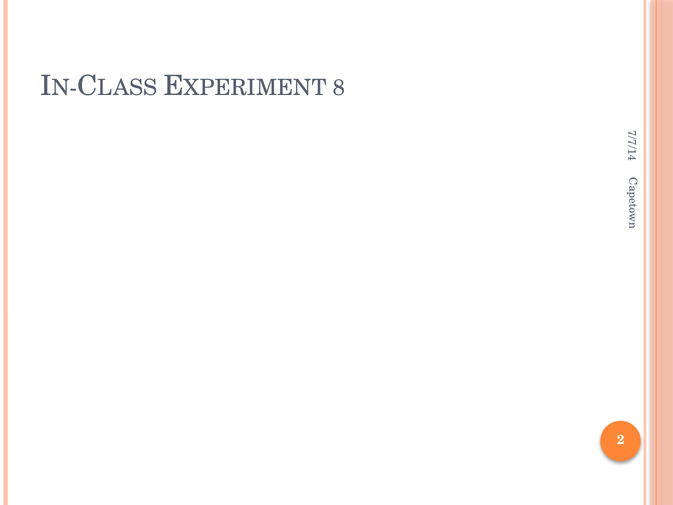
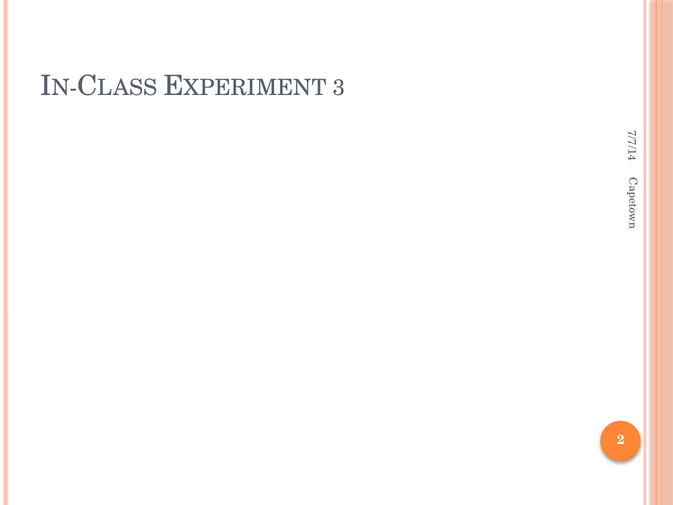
8: 8 -> 3 (339, 88)
